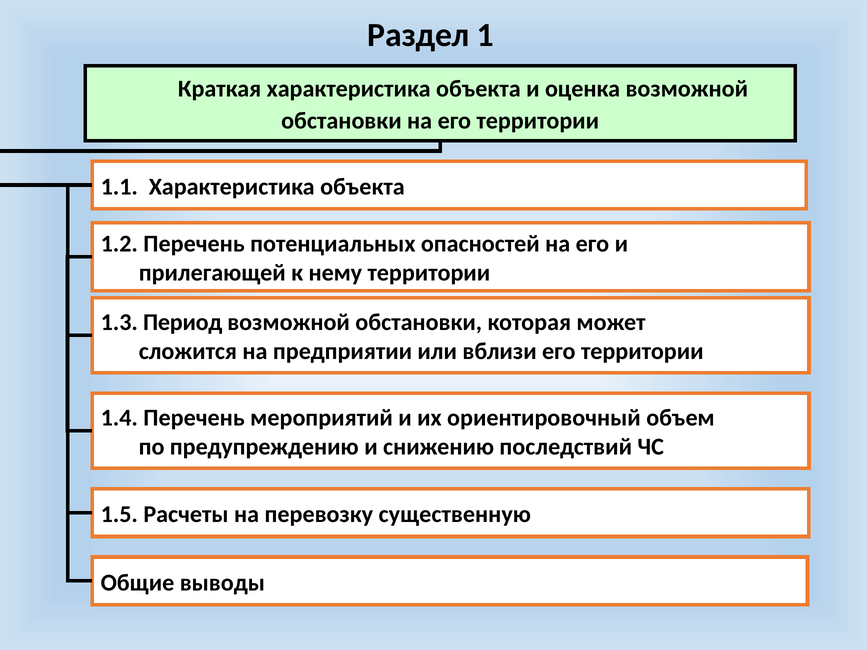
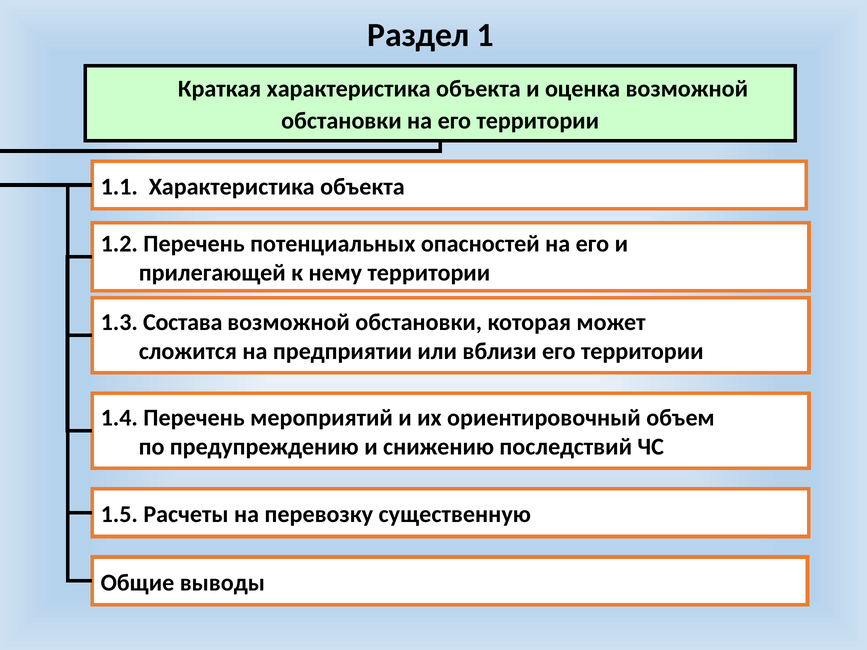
Период: Период -> Состава (183, 323)
